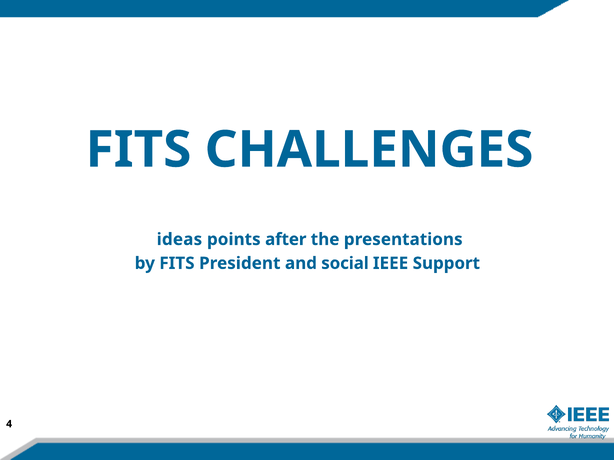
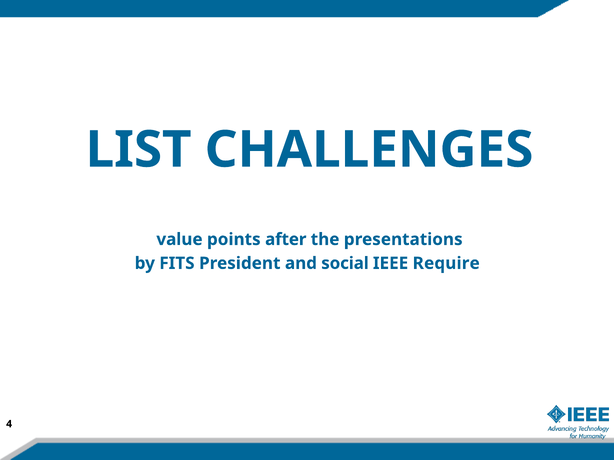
FITS: FITS -> LIST (139, 150)
ideas: ideas -> value (179, 240)
Support: Support -> Require (446, 264)
